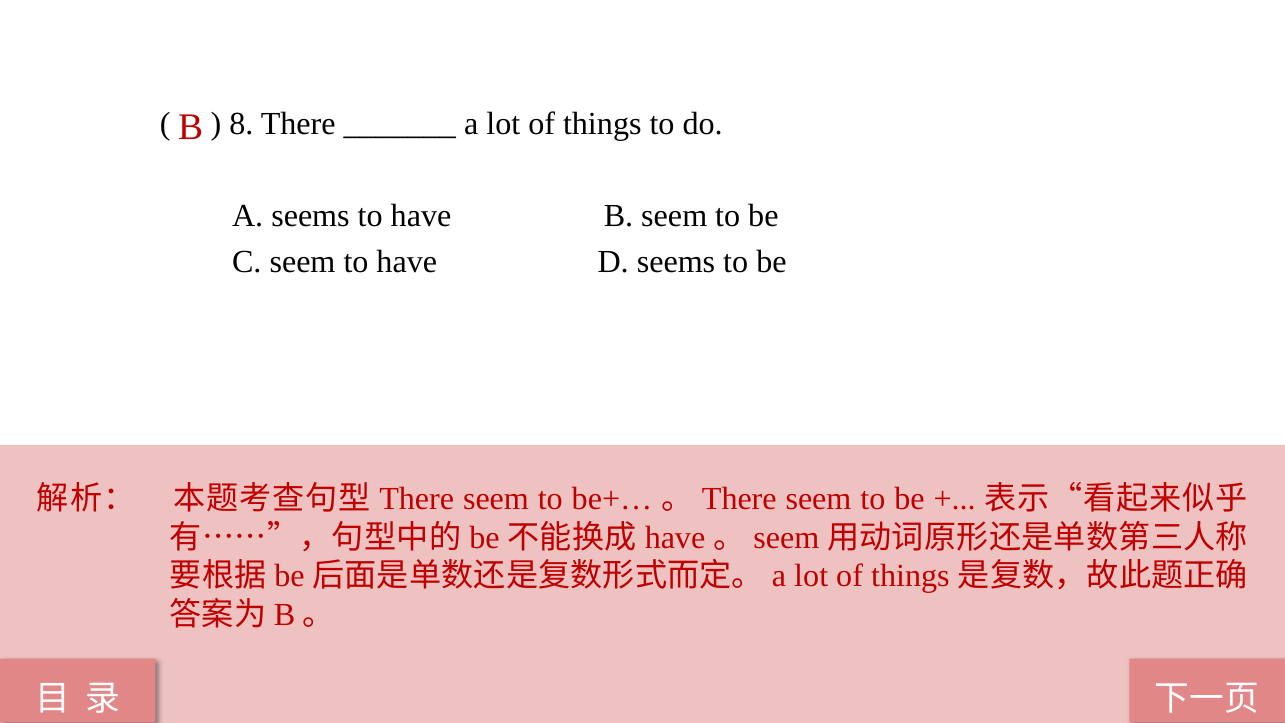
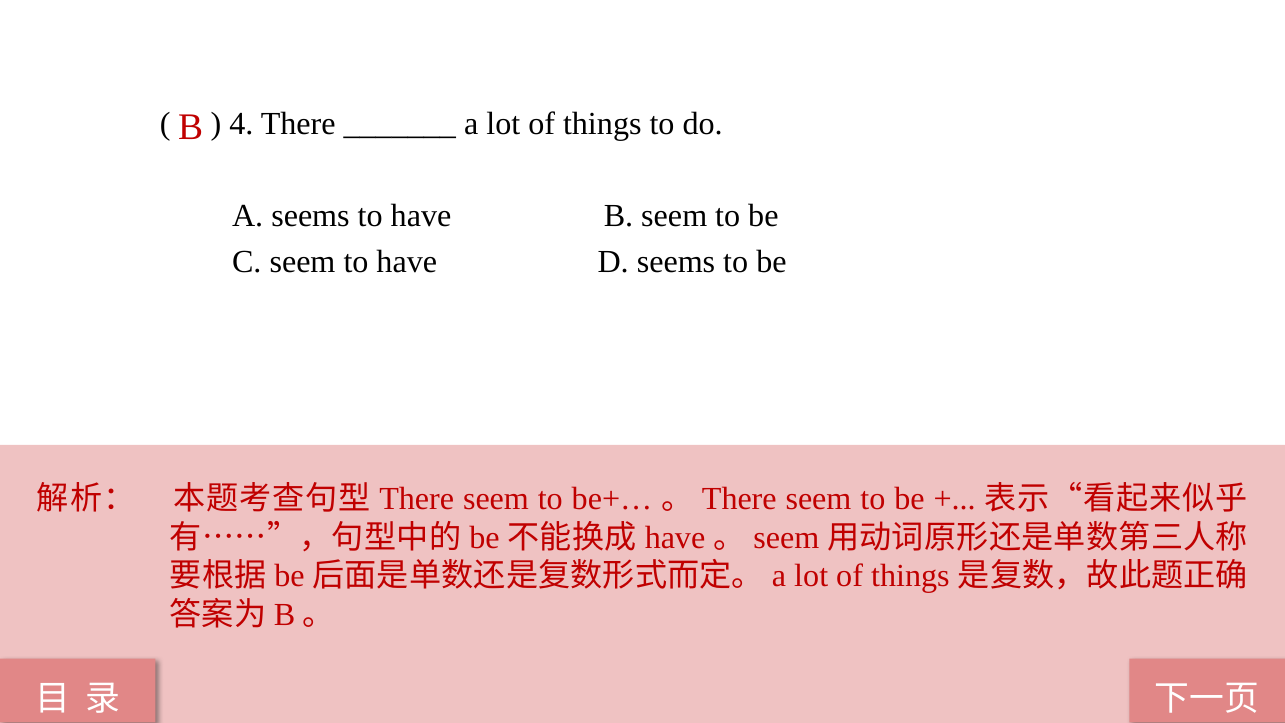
8: 8 -> 4 (241, 124)
